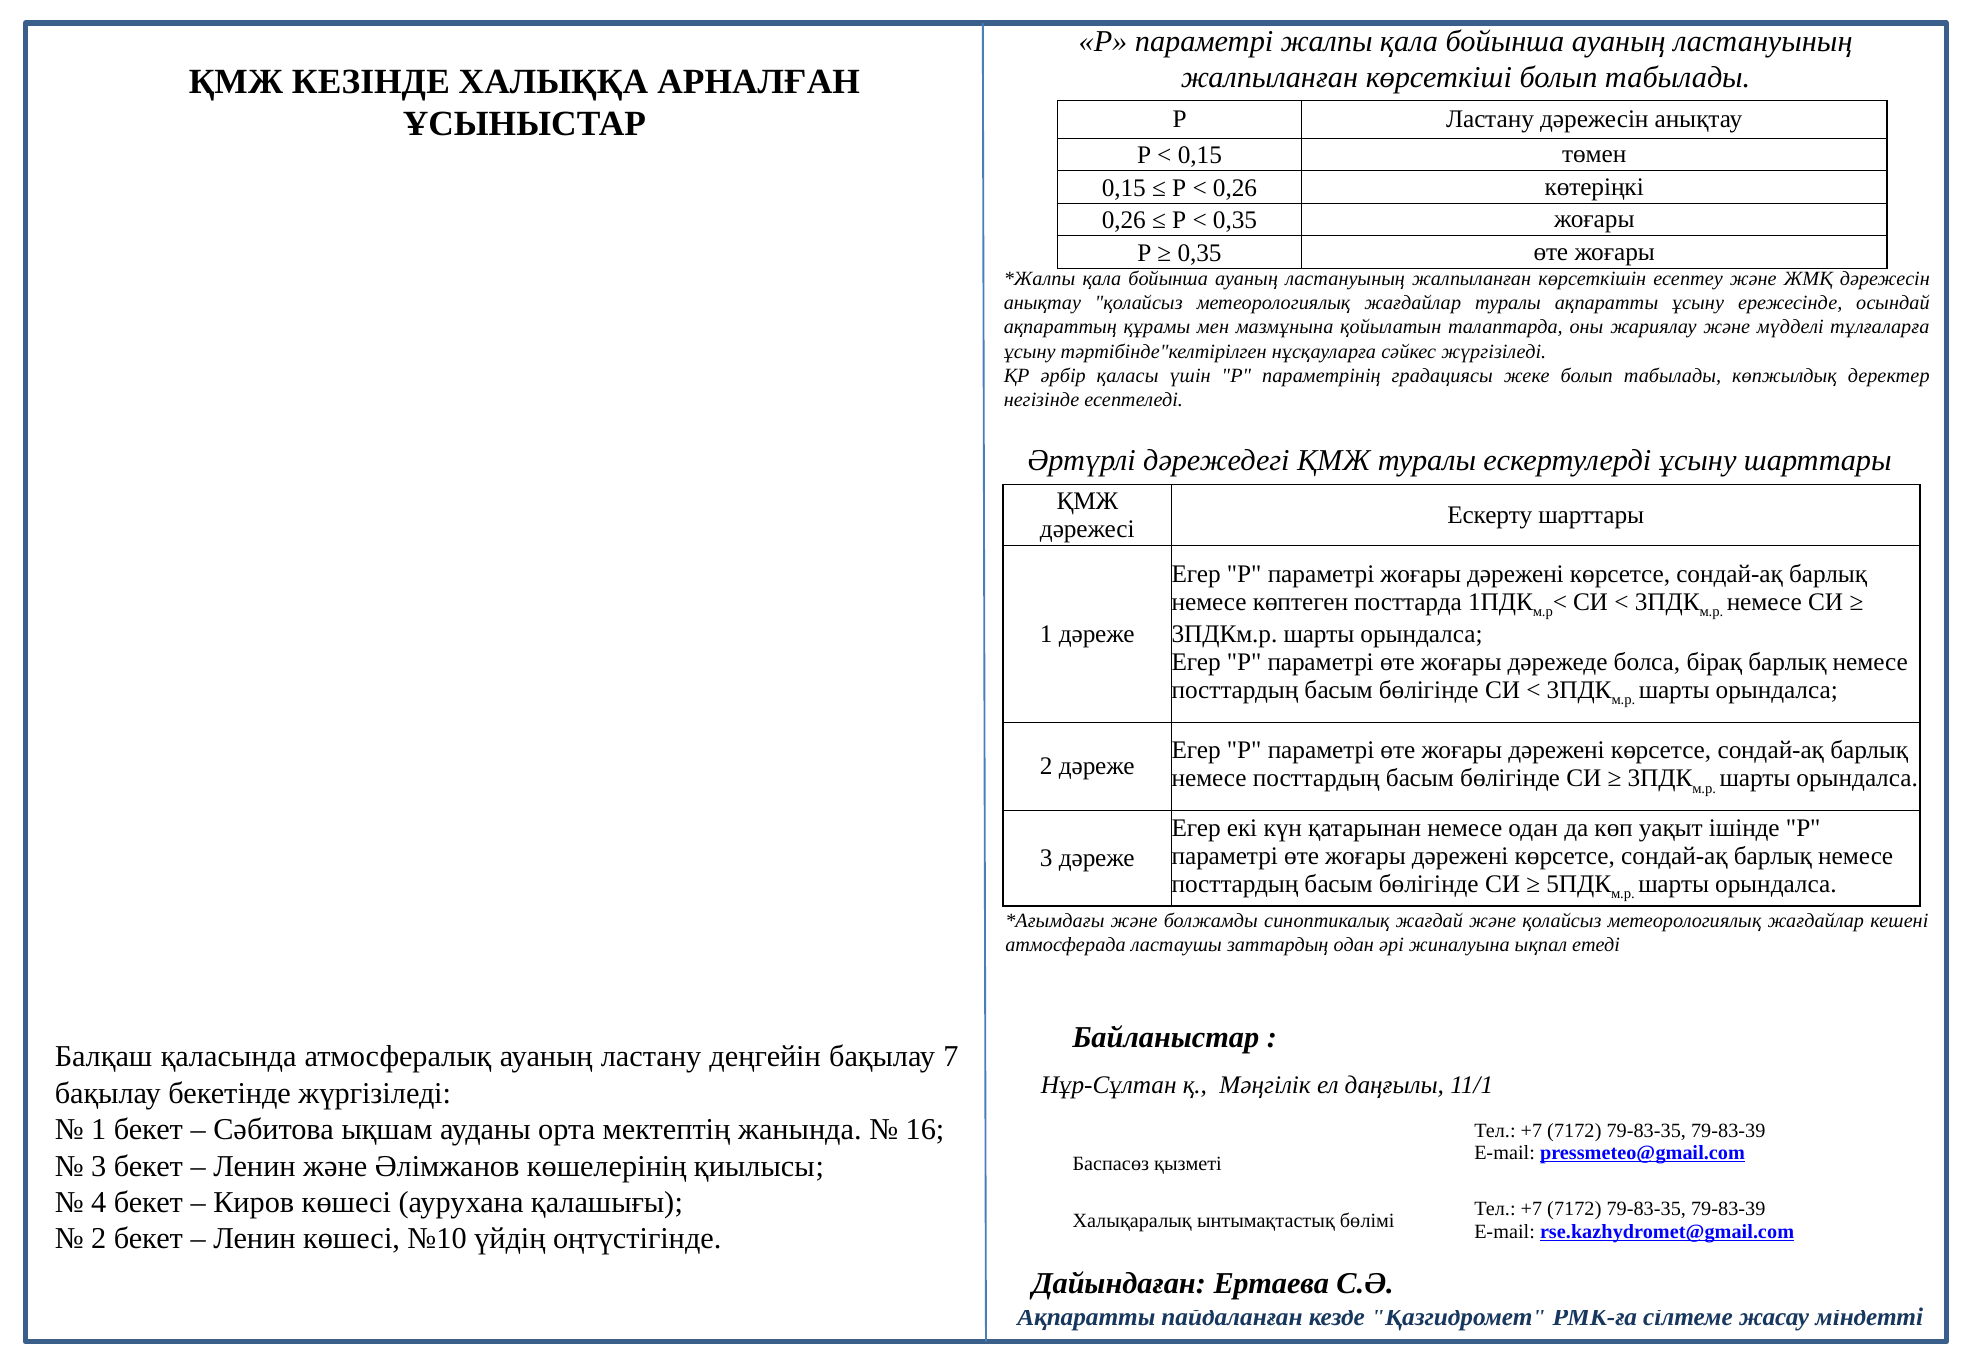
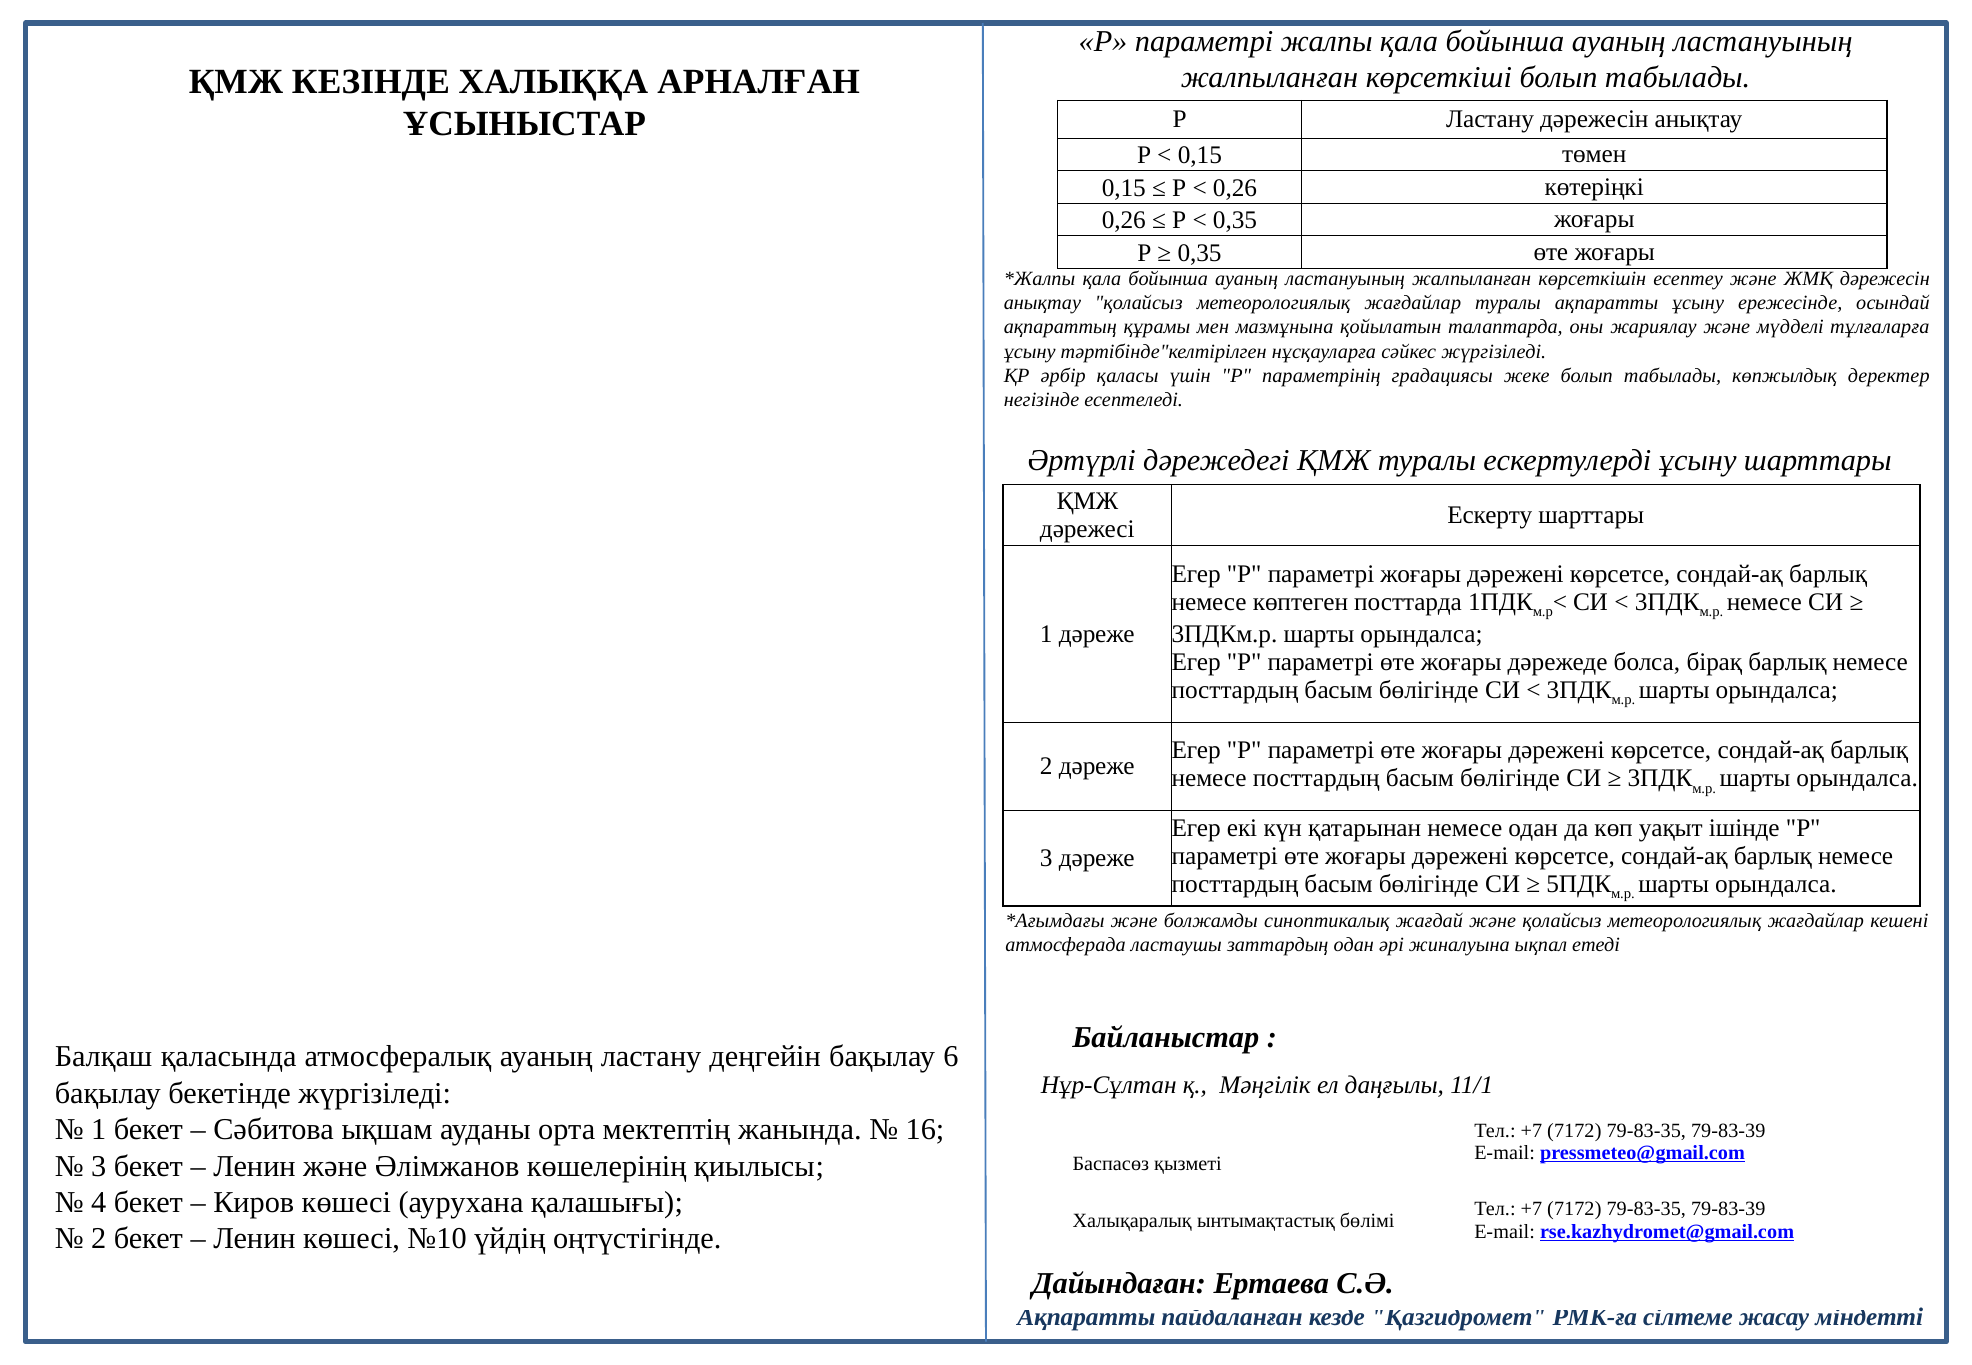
7: 7 -> 6 (951, 1057)
